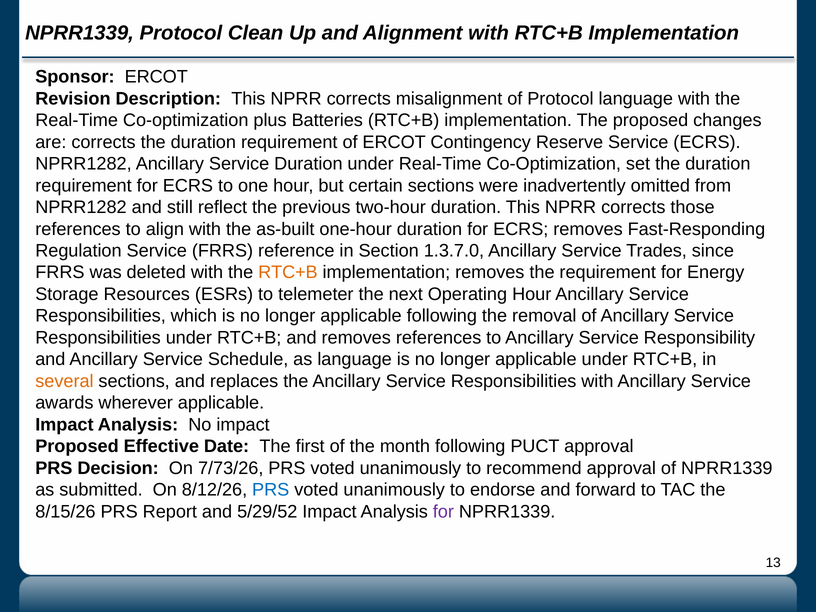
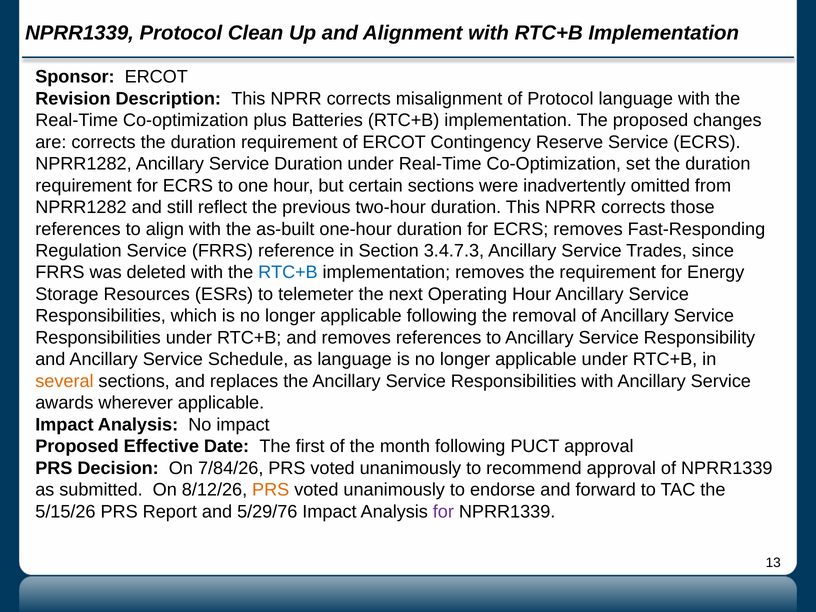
1.3.7.0: 1.3.7.0 -> 3.4.7.3 (454, 251)
RTC+B colour: orange -> blue (288, 273)
7/73/26: 7/73/26 -> 7/84/26 (231, 468)
PRS colour: blue -> orange (271, 490)
8/15/26: 8/15/26 -> 5/15/26 (65, 512)
5/29/52: 5/29/52 -> 5/29/76 (267, 512)
